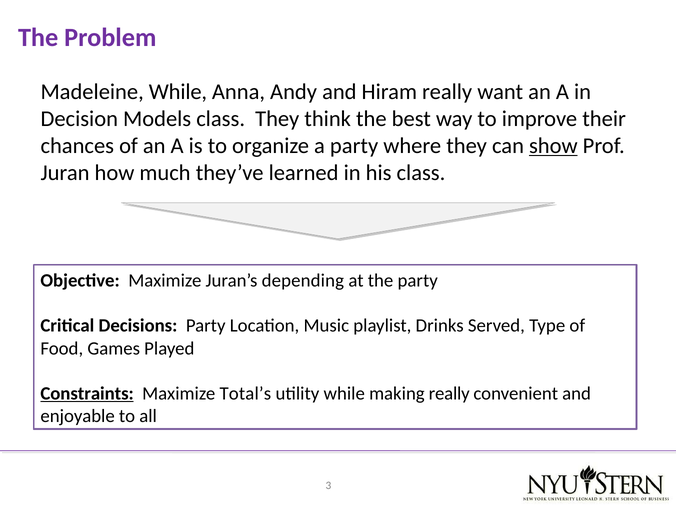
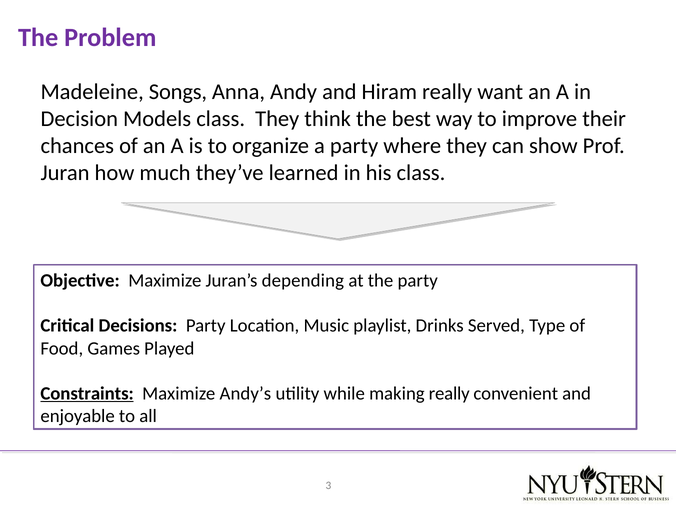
Madeleine While: While -> Songs (178, 92)
show underline: present -> none (553, 146)
Total’s: Total’s -> Andy’s (245, 393)
